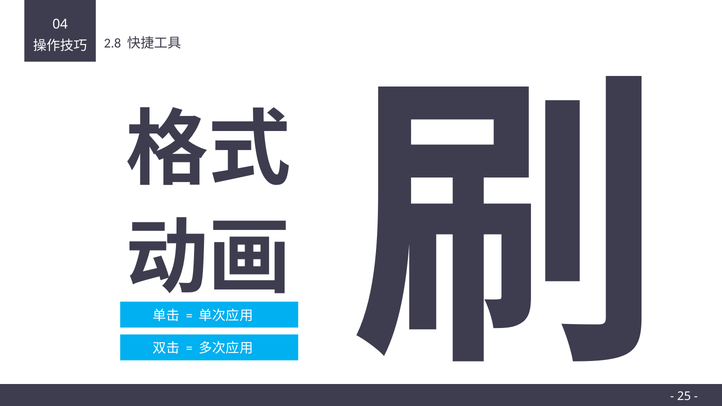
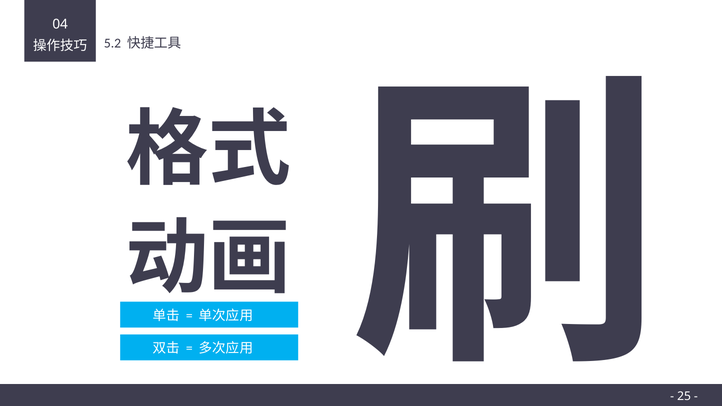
2.8: 2.8 -> 5.2 (112, 43)
